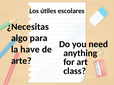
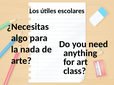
have: have -> nada (30, 50)
